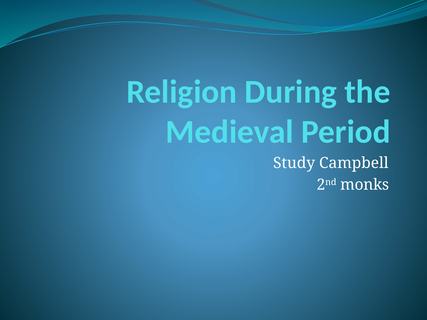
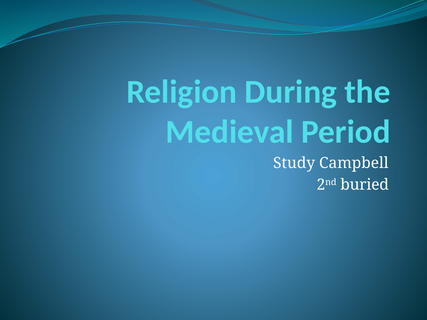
monks: monks -> buried (365, 185)
